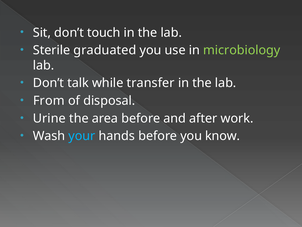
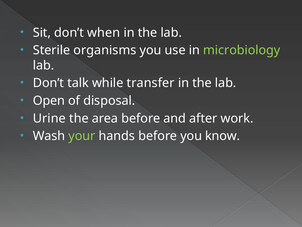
touch: touch -> when (104, 33)
graduated: graduated -> organisms (105, 50)
From: From -> Open (49, 101)
your colour: light blue -> light green (82, 136)
